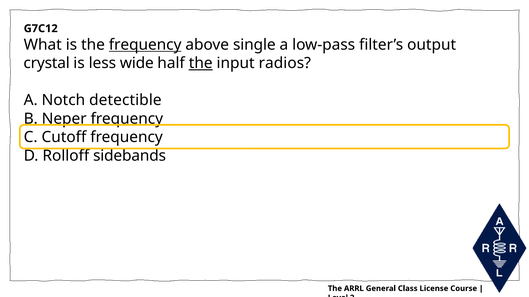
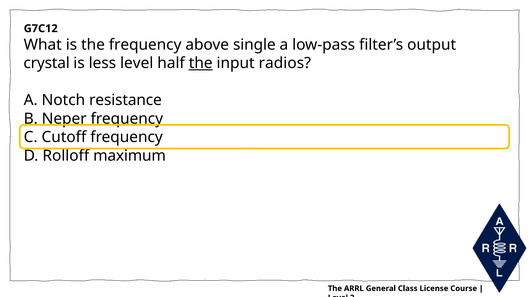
frequency underline: present -> none (145, 45)
less wide: wide -> level (137, 63)
detectible: detectible -> resistance (125, 100)
sidebands: sidebands -> maximum (130, 156)
